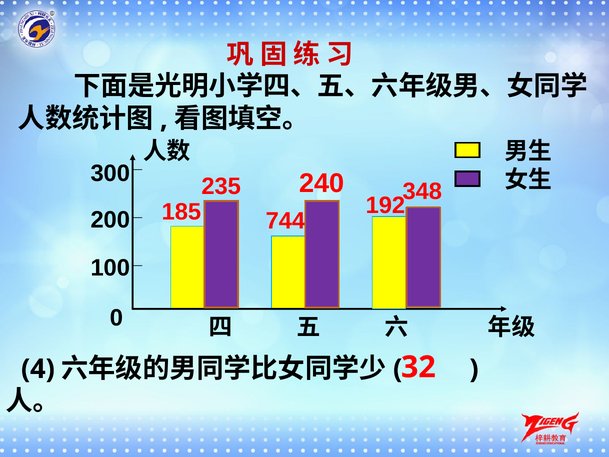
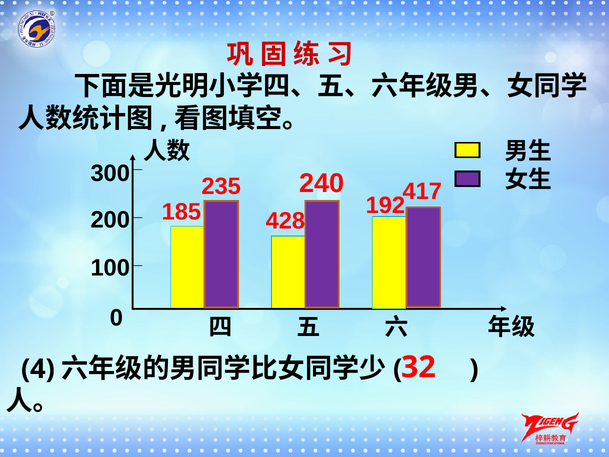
348: 348 -> 417 (422, 191)
744: 744 -> 428 (285, 221)
